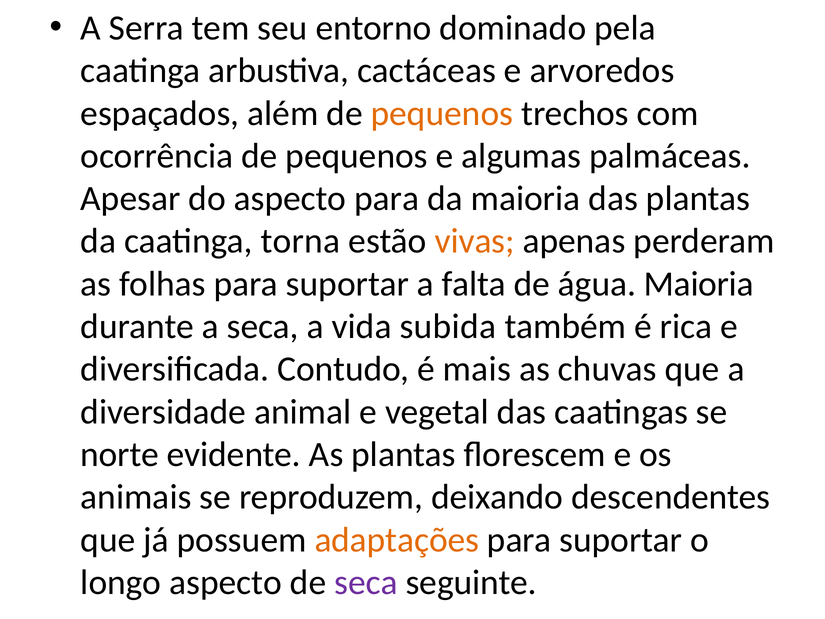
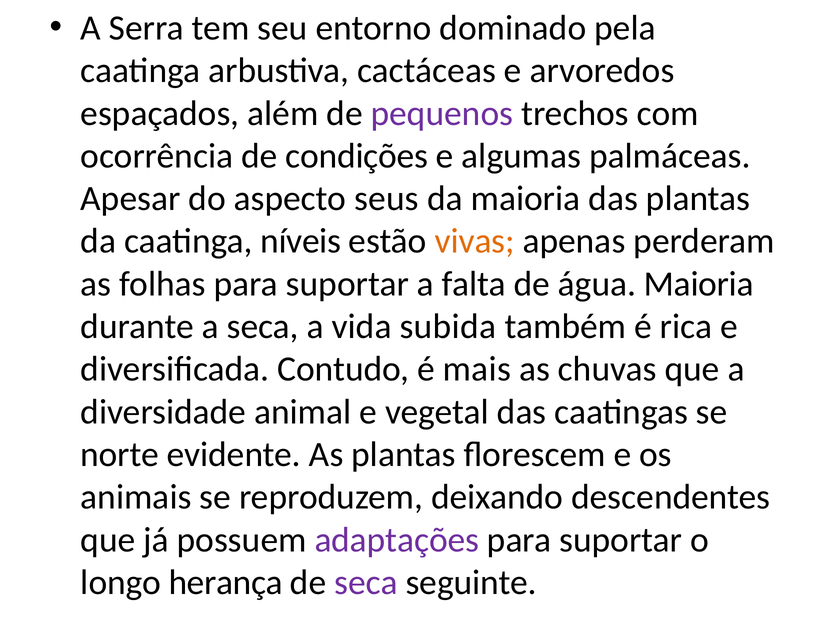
pequenos colour: orange -> purple (442, 113)
ocorrência de pequenos: pequenos -> condições (357, 156)
aspecto para: para -> seus (386, 199)
torna: torna -> níveis (301, 241)
adaptações colour: orange -> purple (397, 540)
longo aspecto: aspecto -> herança (226, 582)
